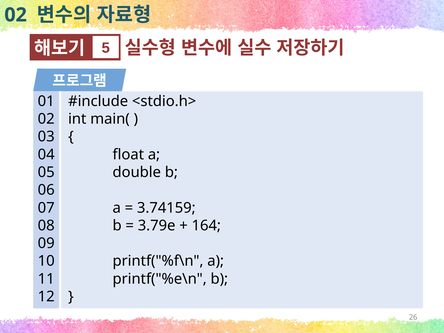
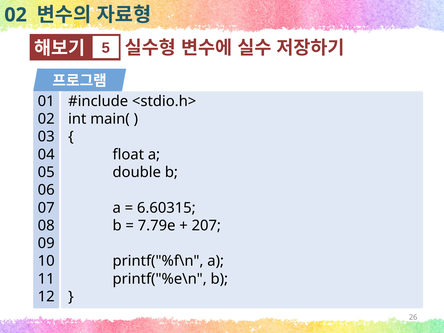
3.74159: 3.74159 -> 6.60315 (166, 208)
3.79e: 3.79e -> 7.79e (157, 226)
164: 164 -> 207 (206, 226)
